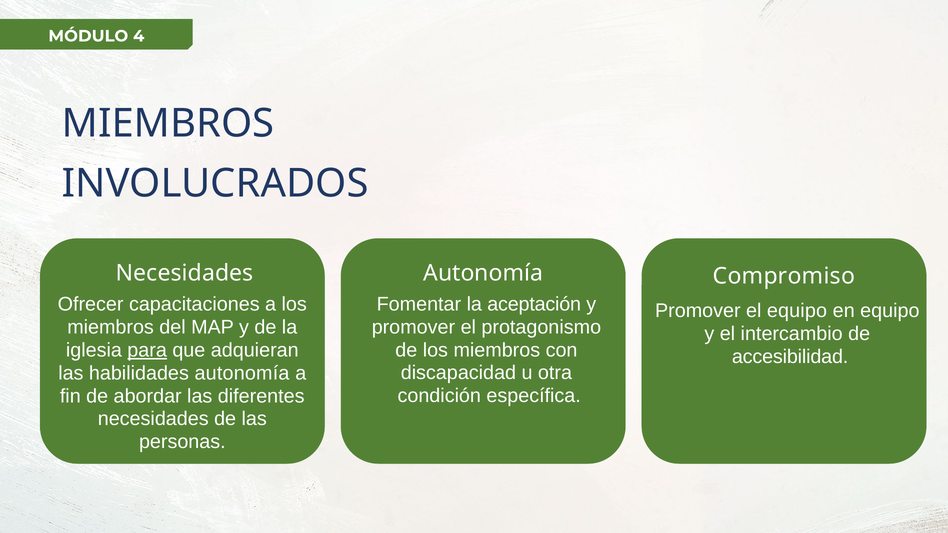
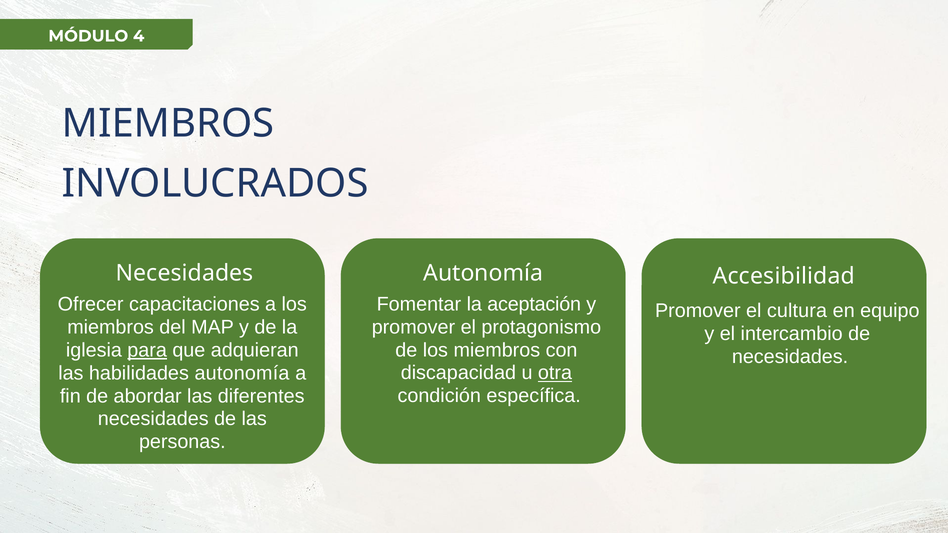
Compromiso: Compromiso -> Accesibilidad (784, 276)
el equipo: equipo -> cultura (797, 311)
accesibilidad: accesibilidad -> necesidades (790, 357)
otra underline: none -> present (555, 373)
